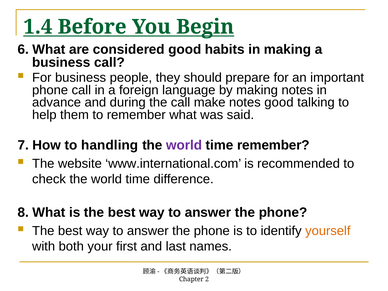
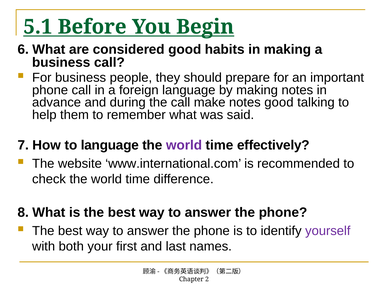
1.4: 1.4 -> 5.1 (38, 27)
to handling: handling -> language (110, 145)
time remember: remember -> effectively (273, 145)
yourself colour: orange -> purple (328, 231)
